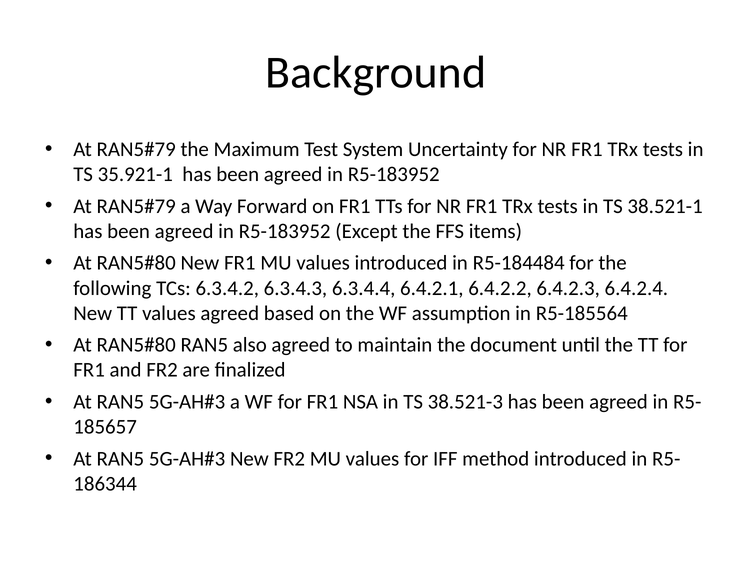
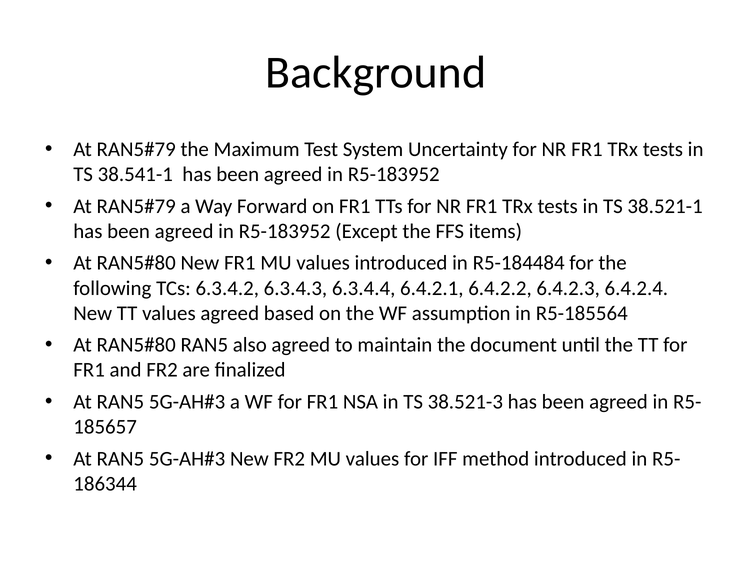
35.921-1: 35.921-1 -> 38.541-1 (135, 174)
